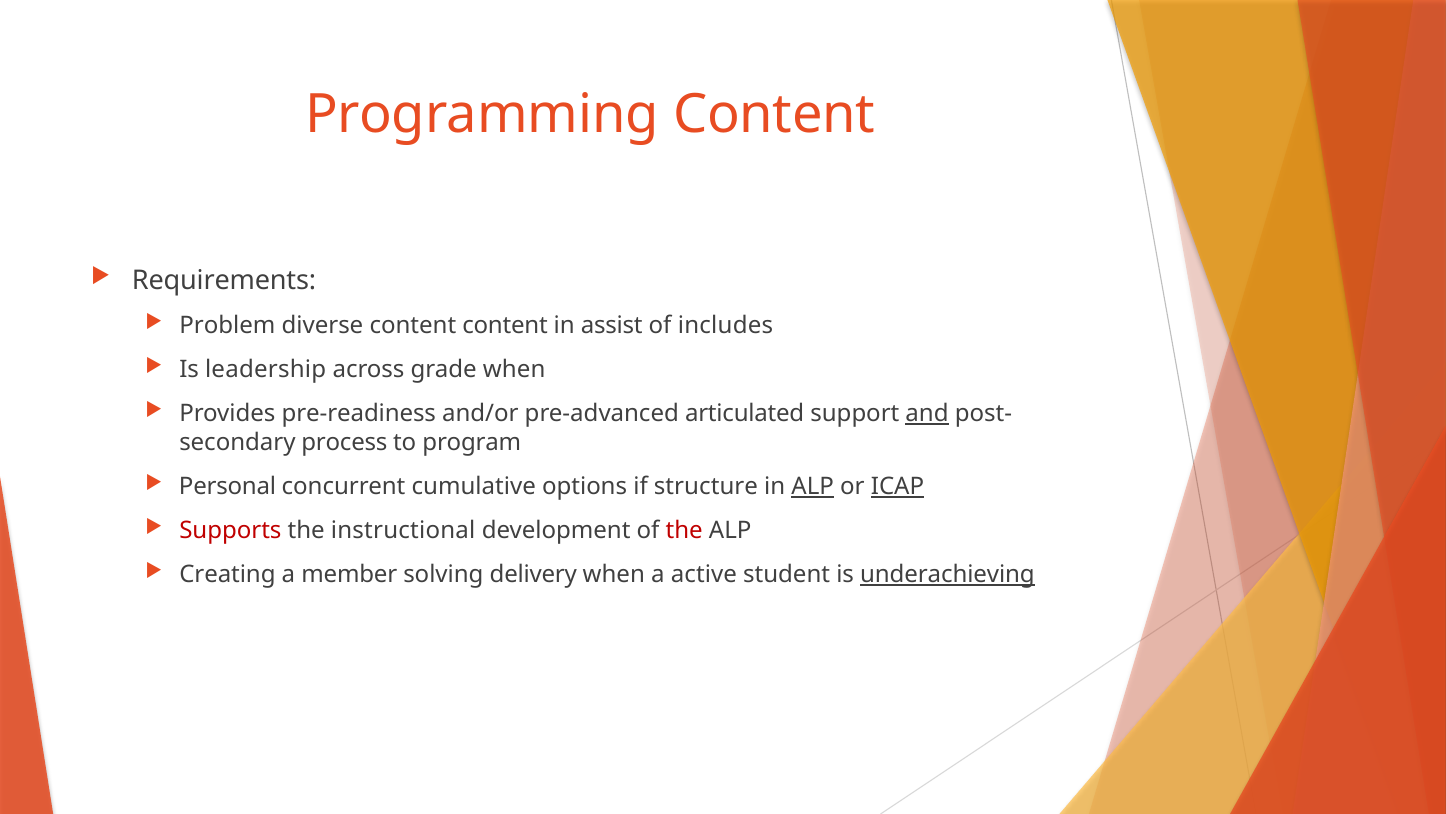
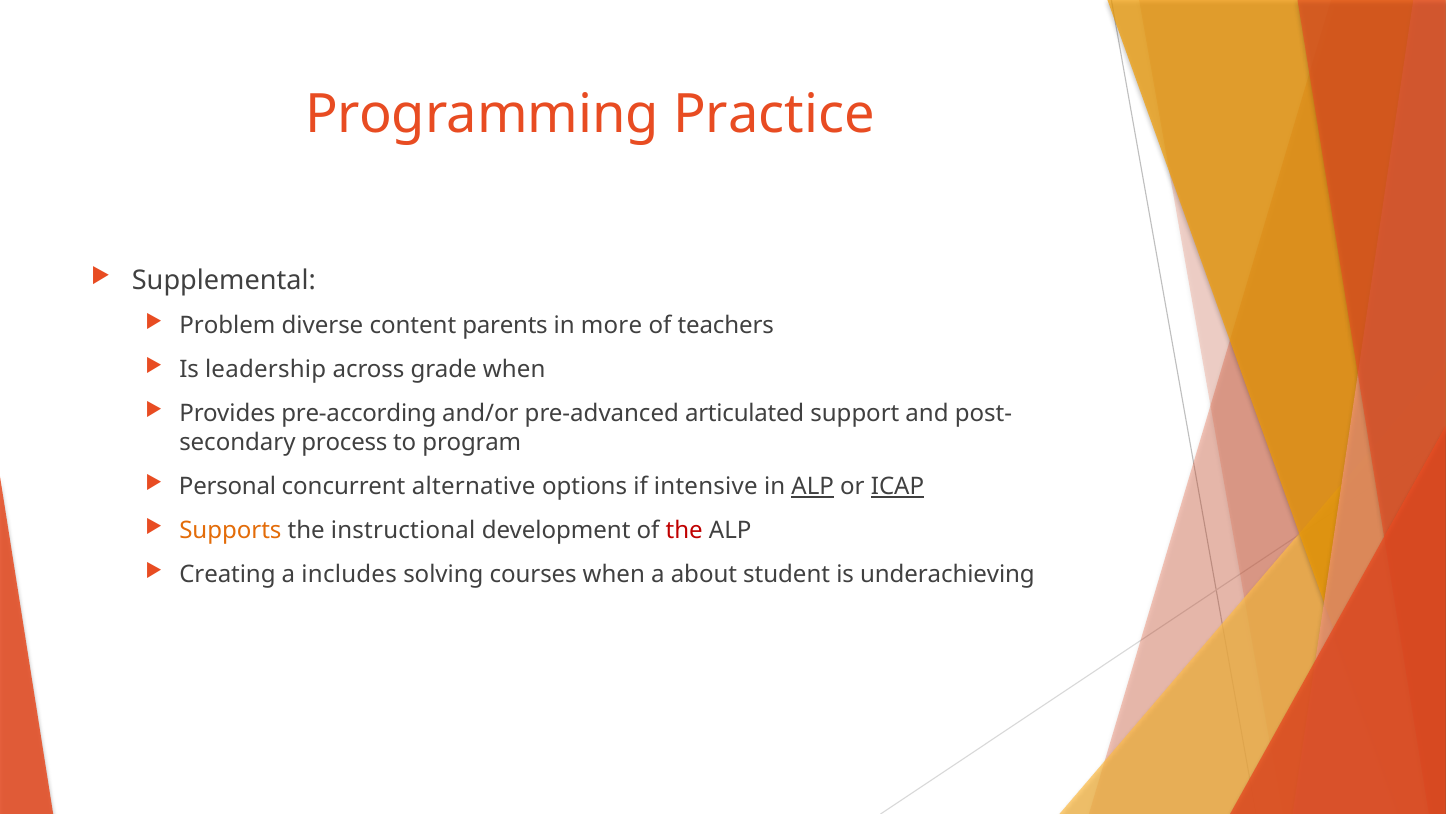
Programming Content: Content -> Practice (774, 114)
Requirements: Requirements -> Supplemental (224, 280)
content content: content -> parents (505, 325)
assist: assist -> more (612, 325)
includes: includes -> teachers (726, 325)
pre-readiness: pre-readiness -> pre-according (359, 413)
and underline: present -> none (927, 413)
cumulative: cumulative -> alternative (474, 486)
structure: structure -> intensive (706, 486)
Supports colour: red -> orange (230, 530)
member: member -> includes (349, 574)
delivery: delivery -> courses (533, 574)
active: active -> about (704, 574)
underachieving underline: present -> none (947, 574)
